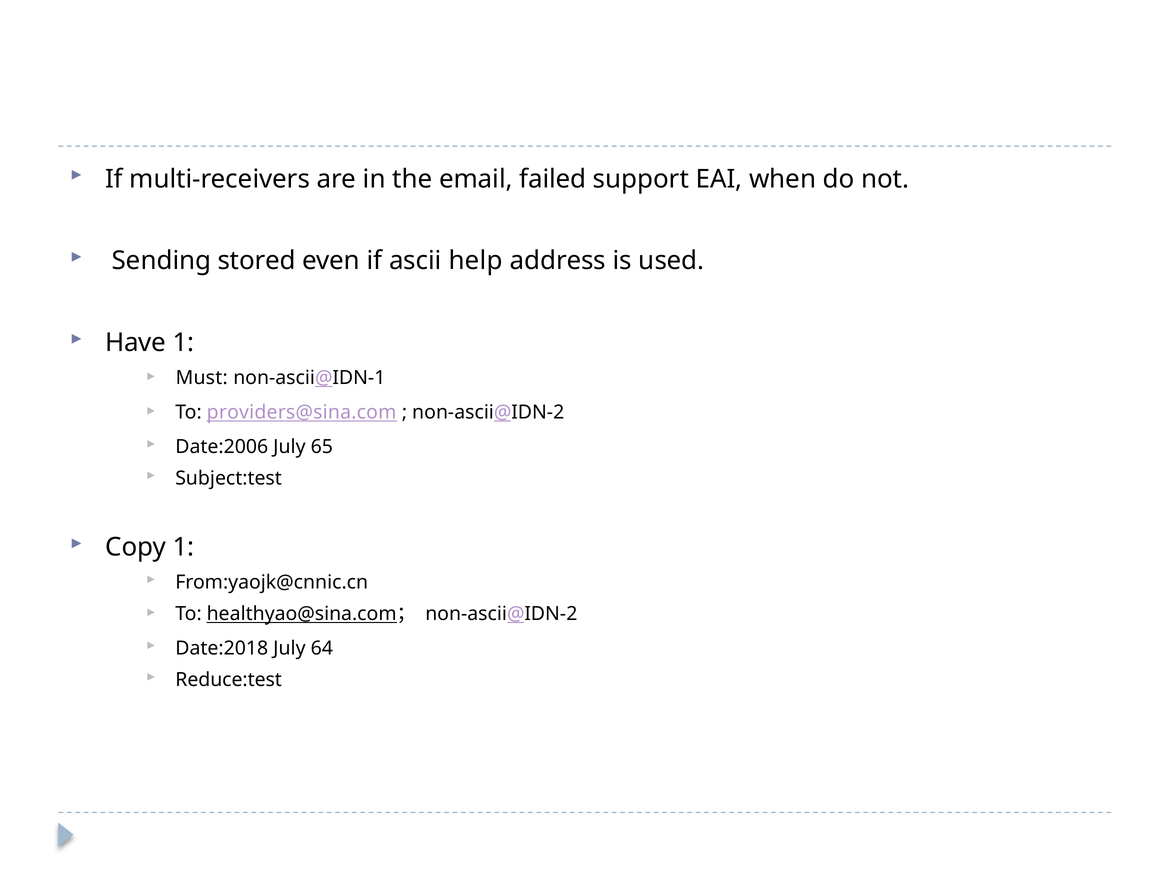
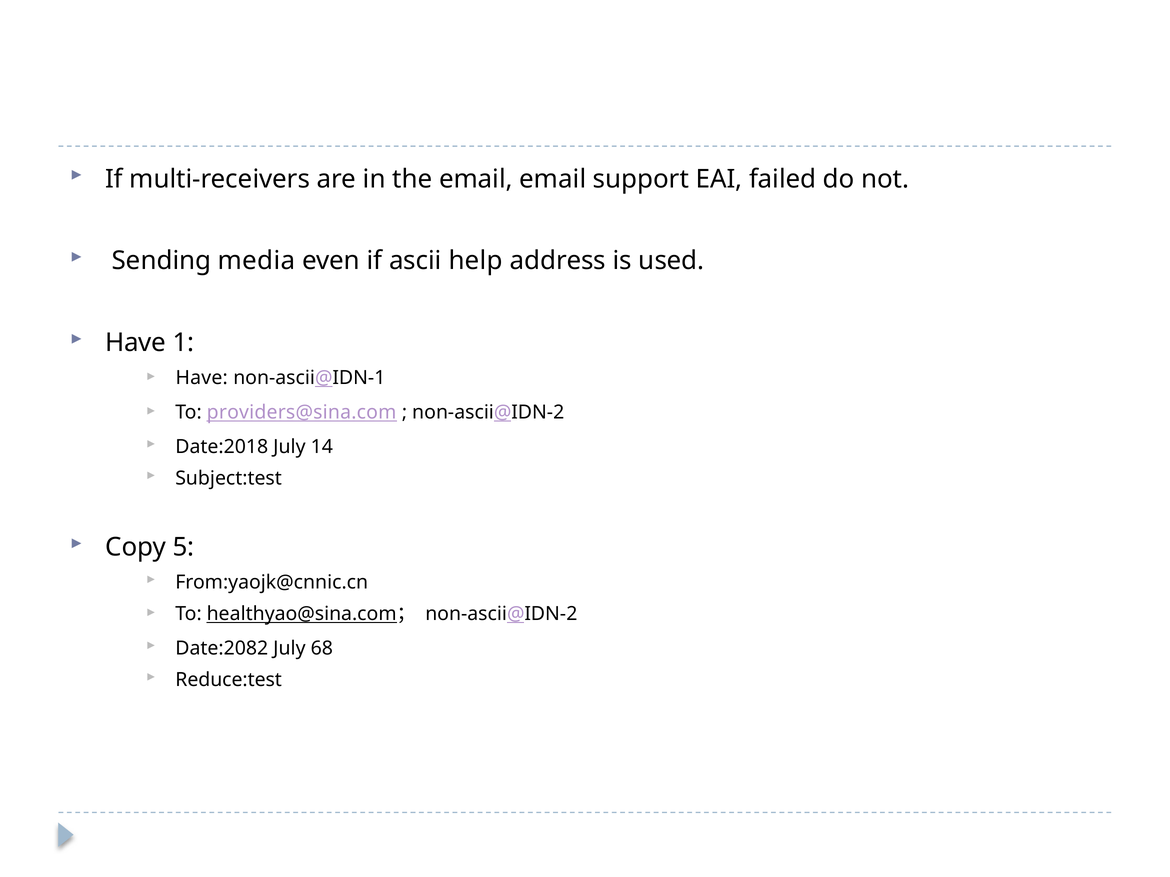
email failed: failed -> email (553, 179)
when: when -> failed (783, 179)
stored: stored -> media (256, 261)
Must: Must -> Have (202, 378)
Date:2006: Date:2006 -> Date:2018 (222, 447)
65: 65 -> 14 (322, 447)
Copy 1: 1 -> 5 (183, 548)
Date:2018: Date:2018 -> Date:2082 (222, 649)
64: 64 -> 68 (322, 649)
